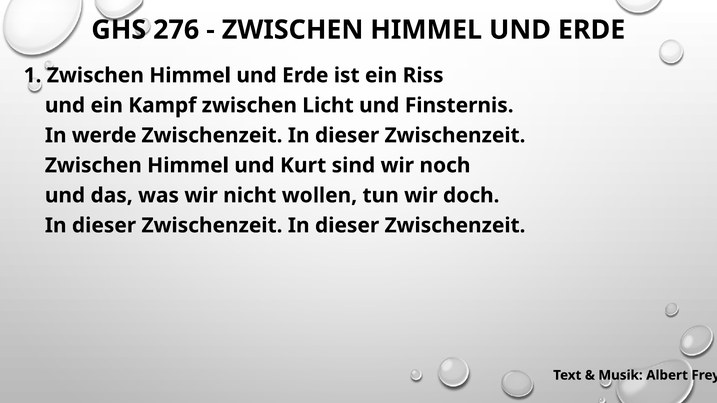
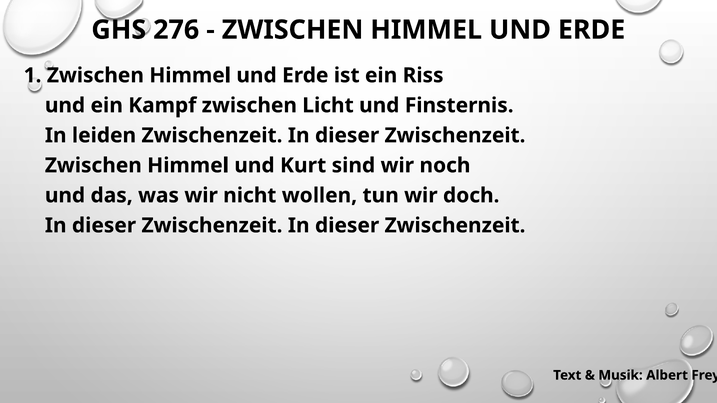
werde: werde -> leiden (104, 136)
